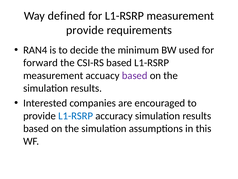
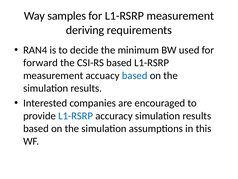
defined: defined -> samples (67, 16)
provide: provide -> deriving (85, 30)
based colour: purple -> blue (135, 75)
